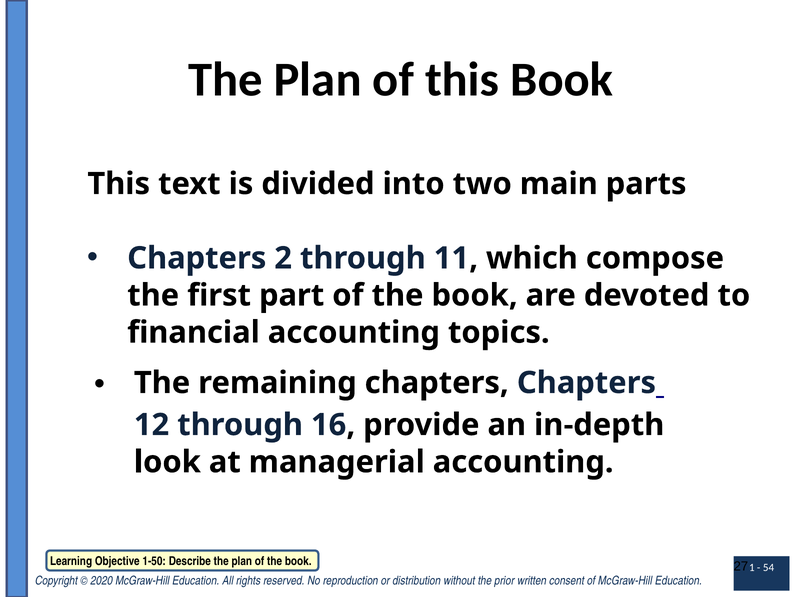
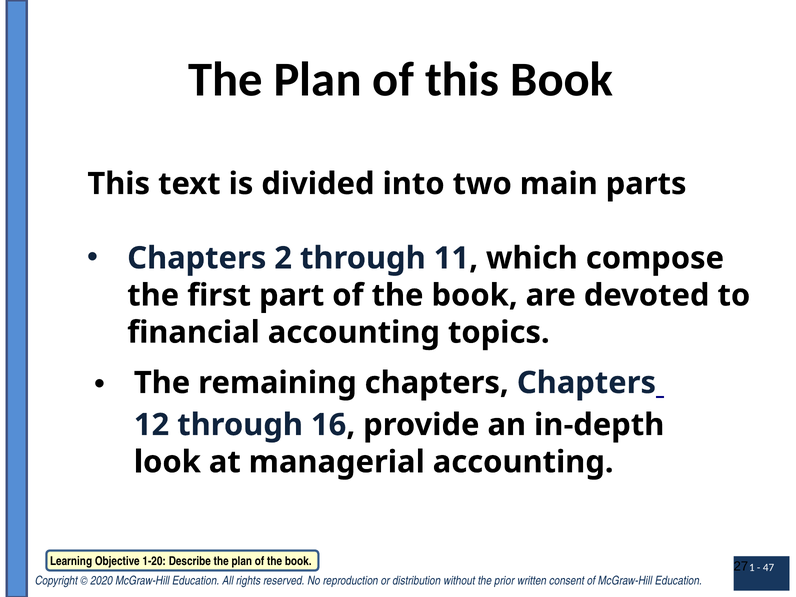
1-50: 1-50 -> 1-20 (154, 561)
54: 54 -> 47 (769, 568)
